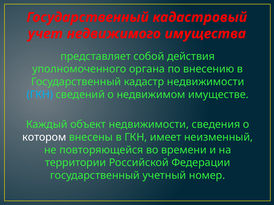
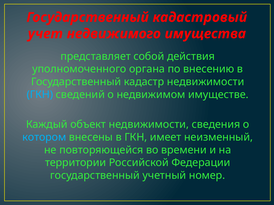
котором colour: white -> light blue (44, 137)
